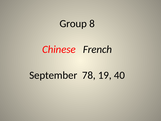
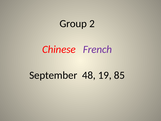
8: 8 -> 2 (92, 24)
French colour: black -> purple (97, 49)
78: 78 -> 48 (89, 75)
40: 40 -> 85 (119, 75)
